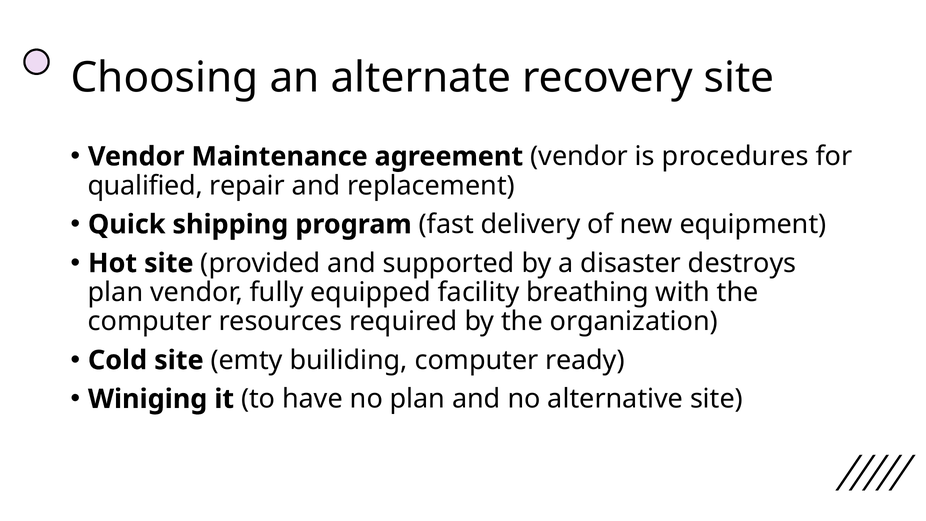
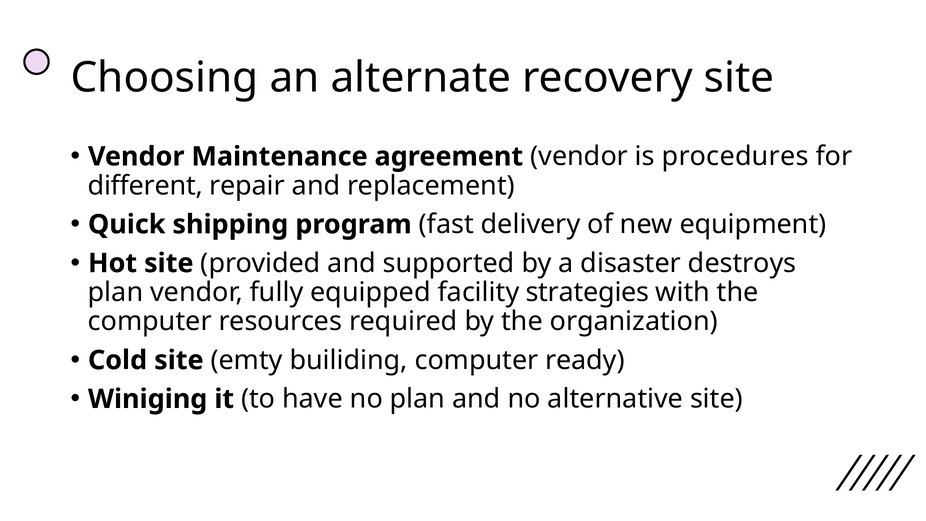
qualified: qualified -> different (145, 186)
breathing: breathing -> strategies (587, 292)
